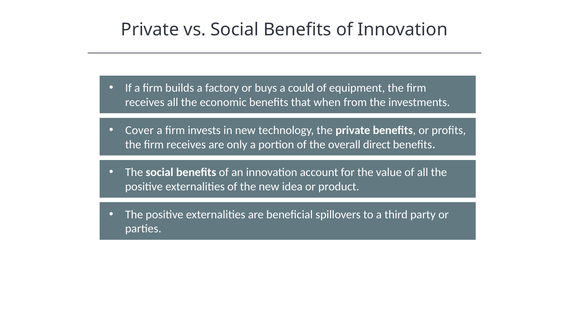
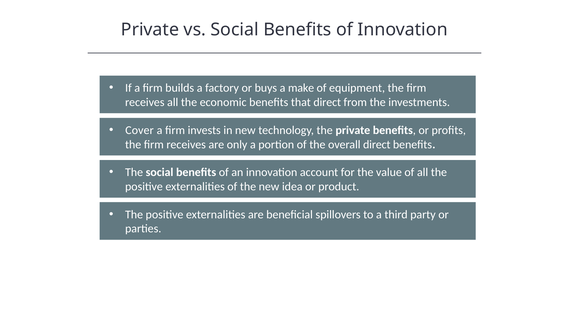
could: could -> make (301, 88)
that when: when -> direct (327, 102)
